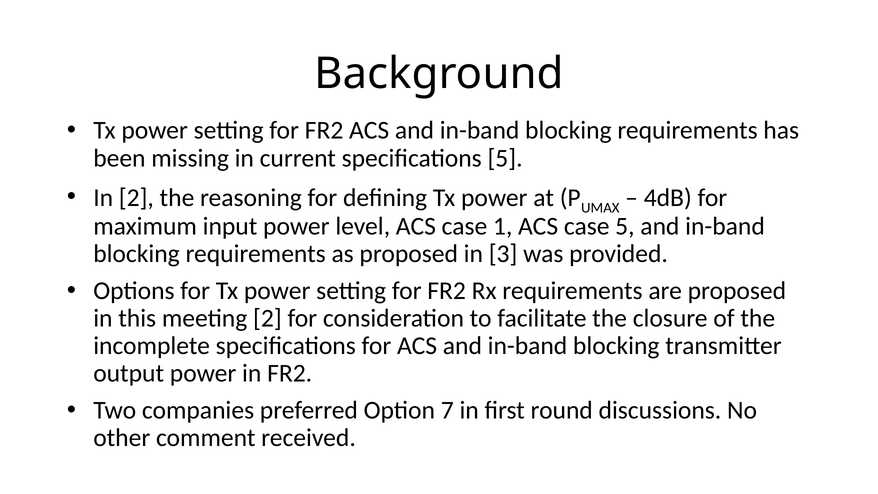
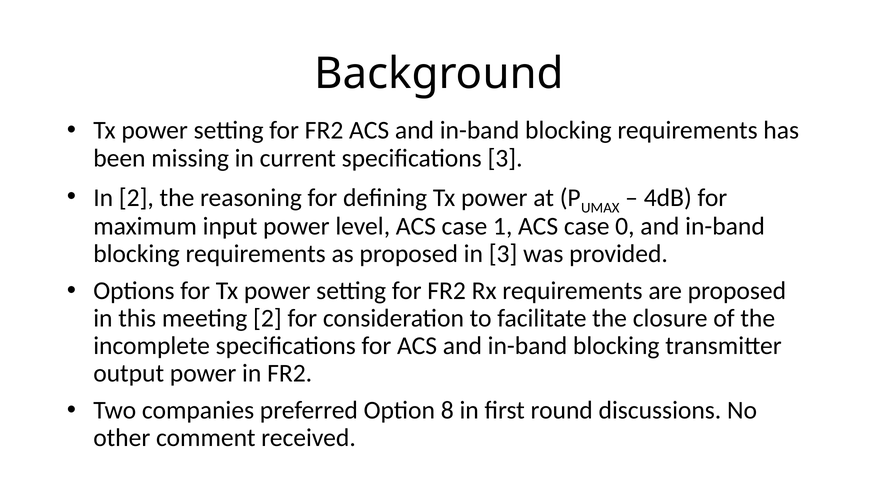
specifications 5: 5 -> 3 (505, 158)
case 5: 5 -> 0 (625, 226)
7: 7 -> 8 (447, 410)
